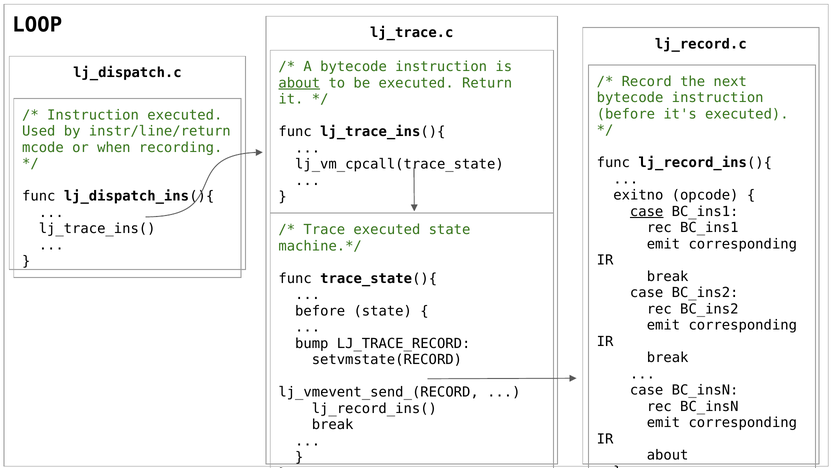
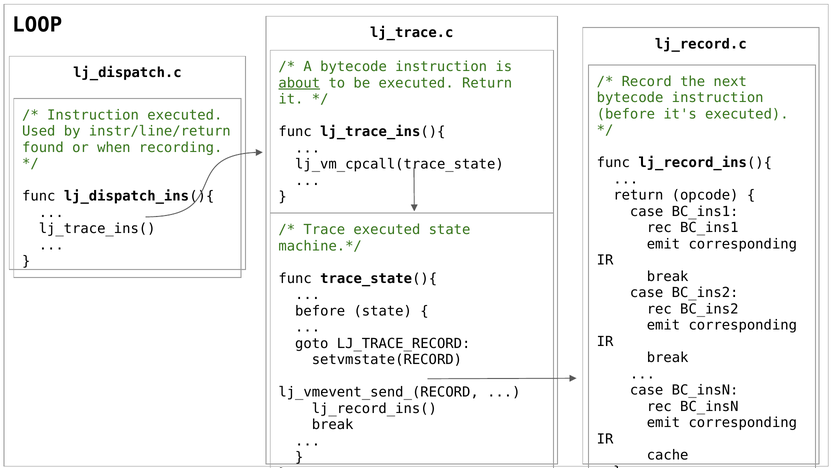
mcode: mcode -> found (43, 148)
exitno: exitno -> return (638, 196)
case underline: present -> none (647, 212)
bump: bump -> goto (312, 344)
about: about -> cache (668, 456)
